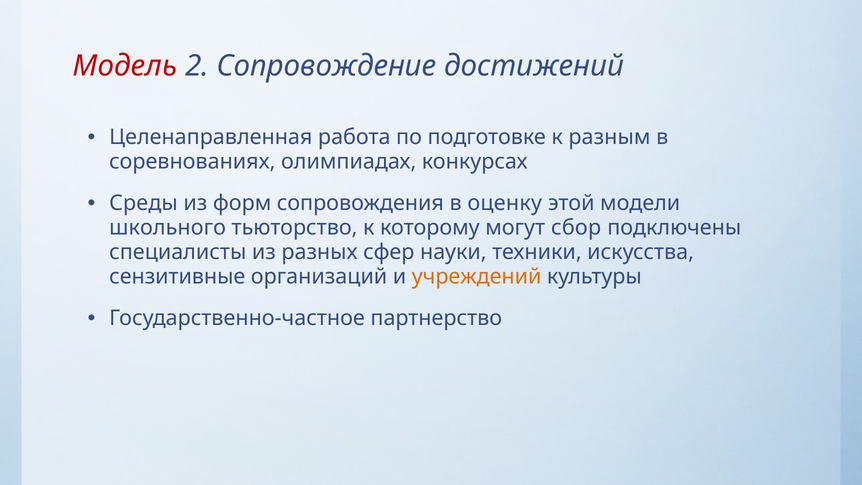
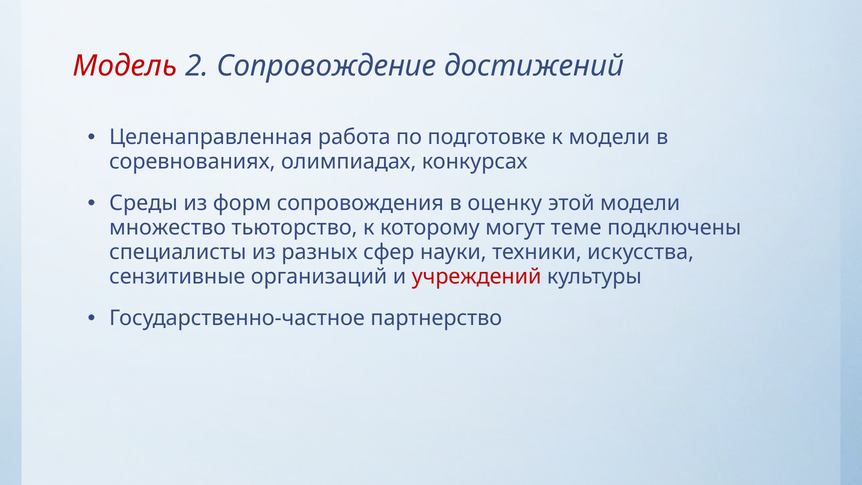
к разным: разным -> модели (609, 137)
школьного: школьного -> множество (168, 228)
сбор: сбор -> теме (576, 228)
учреждений colour: orange -> red (477, 277)
